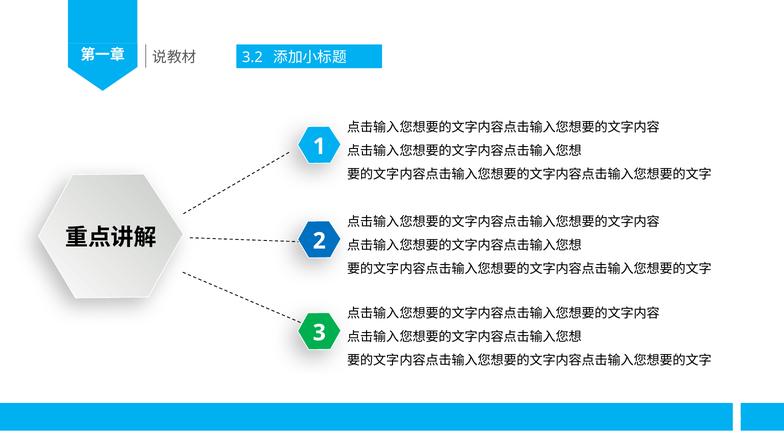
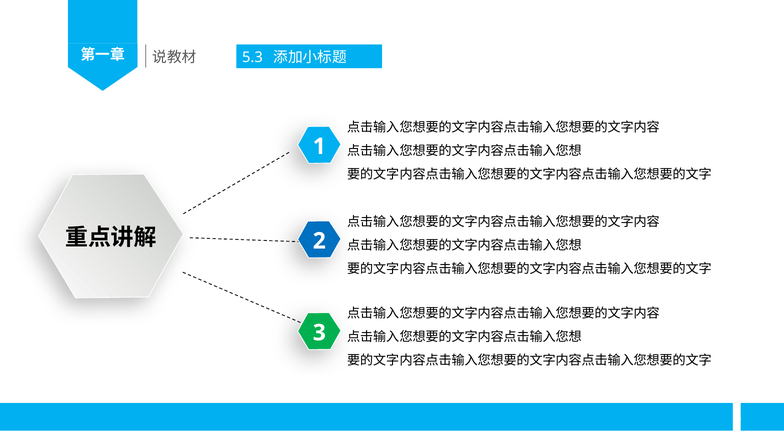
3.2: 3.2 -> 5.3 (252, 57)
